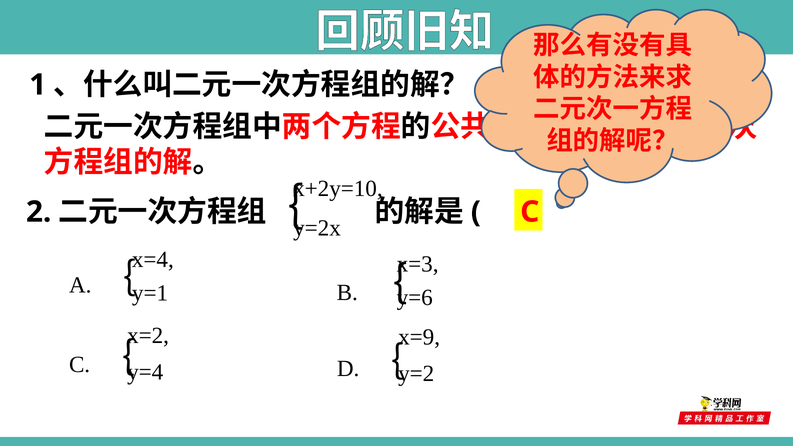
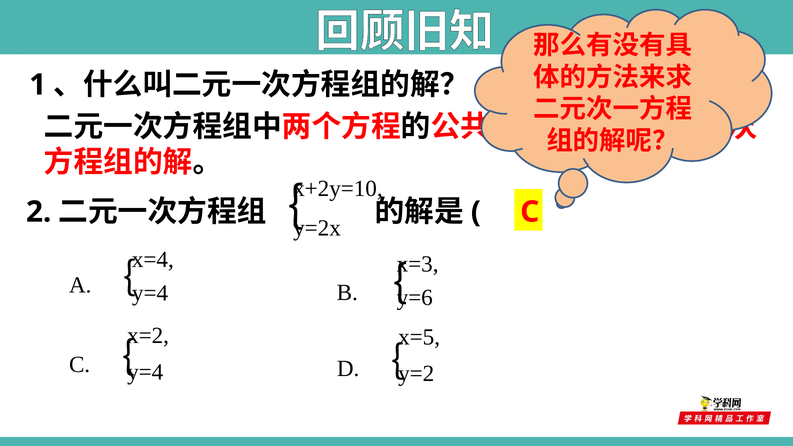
y=1: y=1 -> y=4 (150, 293)
x=9: x=9 -> x=5 (419, 337)
